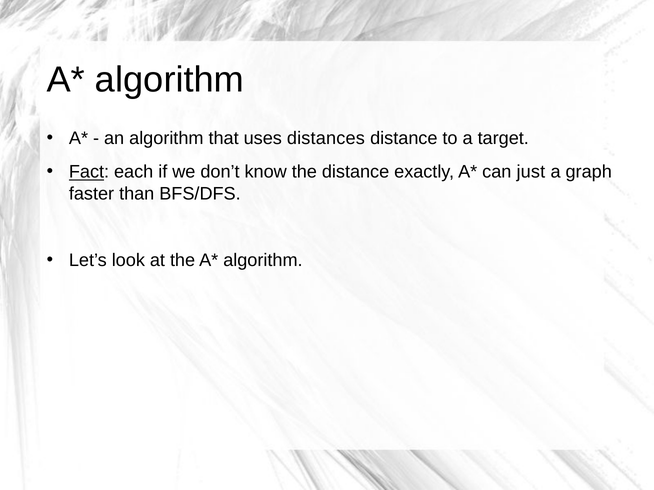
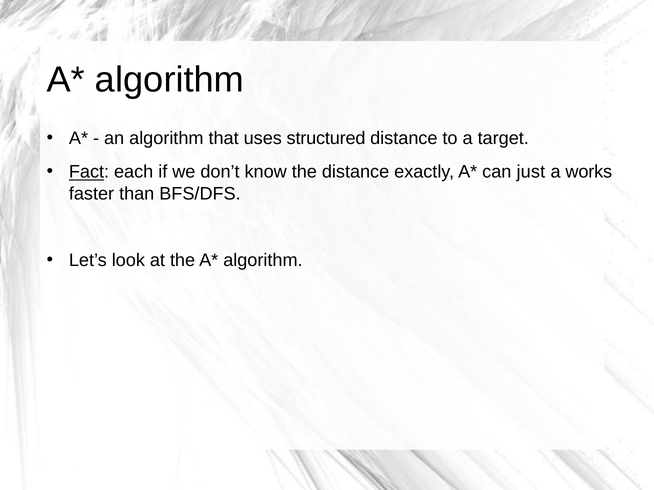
distances: distances -> structured (326, 139)
graph: graph -> works (589, 172)
